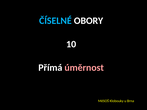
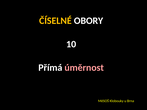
ČÍSELNÉ colour: light blue -> yellow (55, 21)
